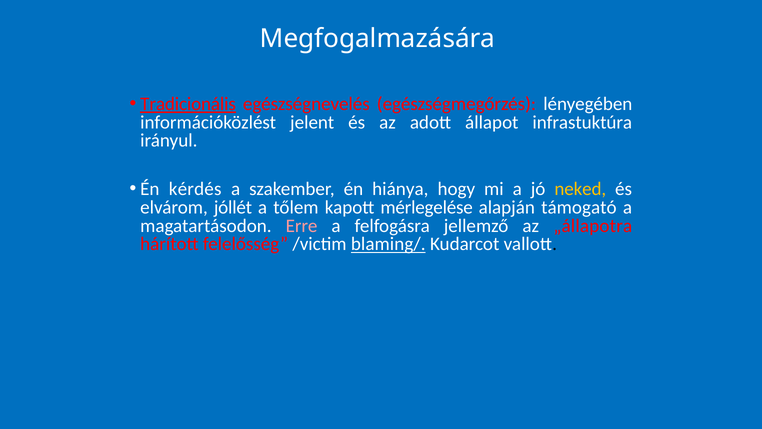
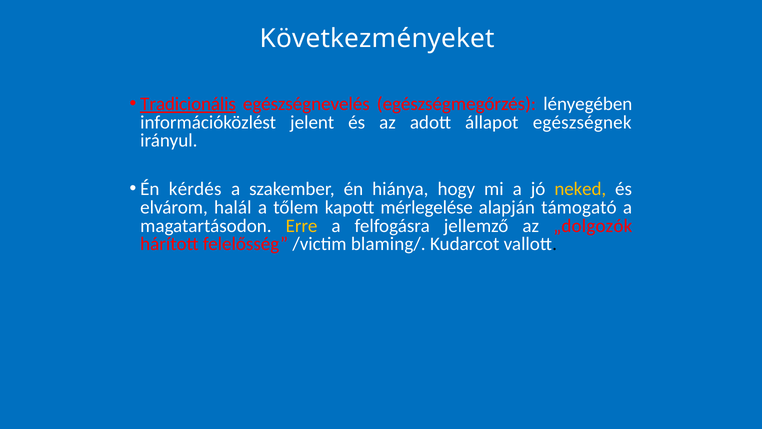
Megfogalmazására: Megfogalmazására -> Következményeket (377, 38)
infrastuktúra: infrastuktúra -> egészségnek (582, 122)
jóllét: jóllét -> halál (233, 207)
Erre colour: pink -> yellow (302, 226)
„állapotra: „állapotra -> „dolgozók (593, 226)
blaming/ underline: present -> none (388, 244)
